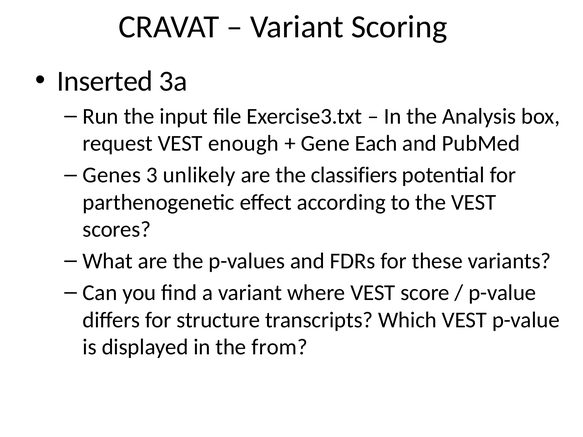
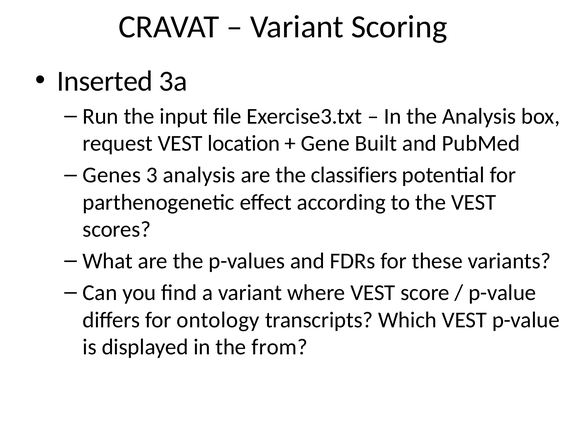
enough: enough -> location (244, 144)
Each: Each -> Built (376, 144)
3 unlikely: unlikely -> analysis (199, 175)
structure: structure -> ontology (218, 320)
